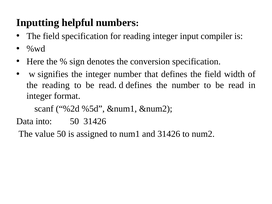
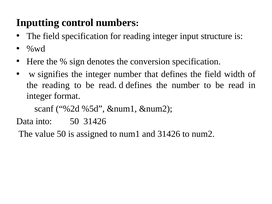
helpful: helpful -> control (78, 23)
compiler: compiler -> structure (216, 36)
